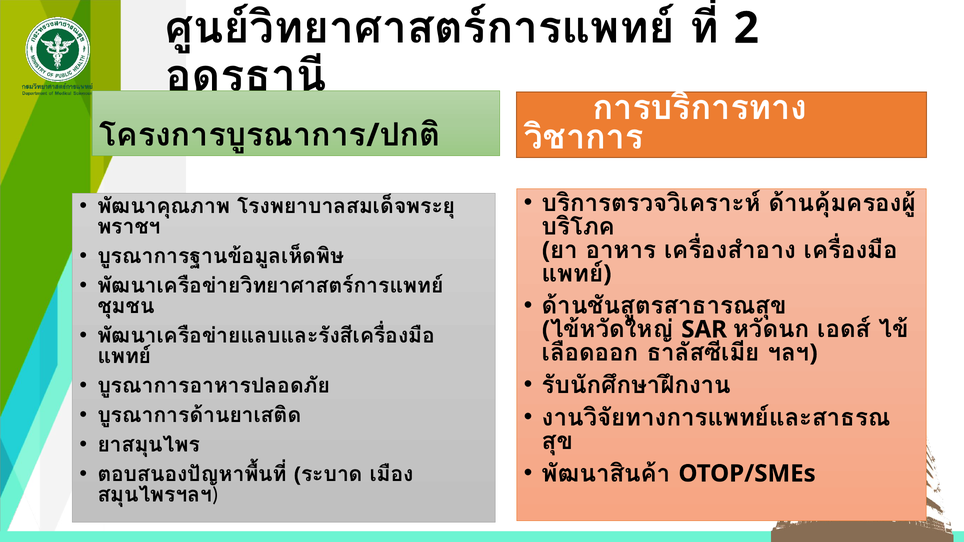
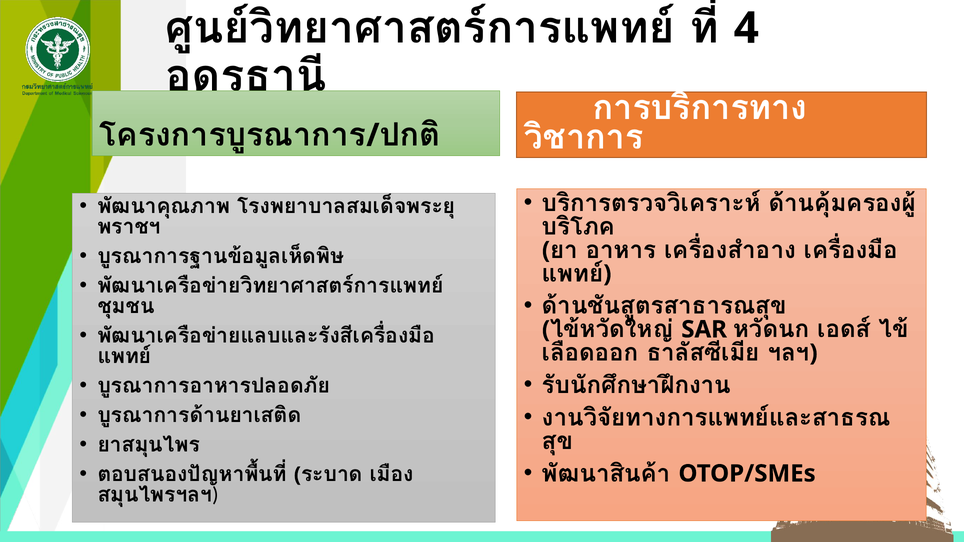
2: 2 -> 4 (746, 28)
